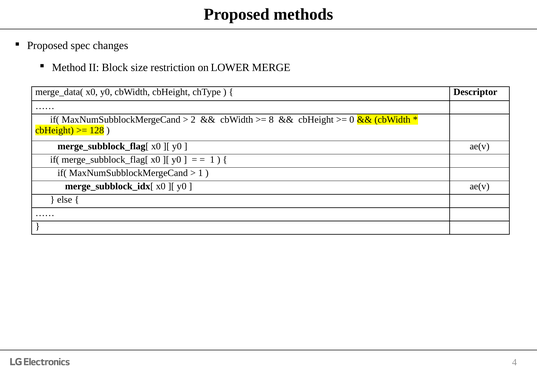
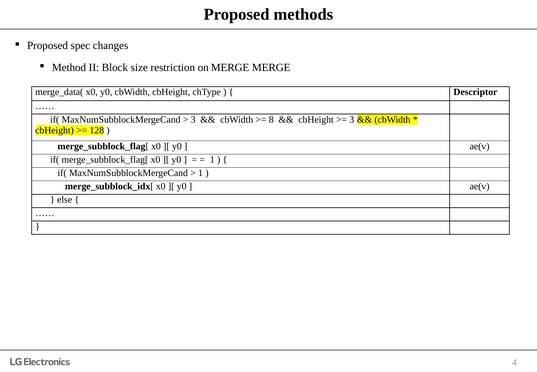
on LOWER: LOWER -> MERGE (230, 67)
2: 2 -> 3 (193, 119)
0: 0 -> 3 (352, 119)
